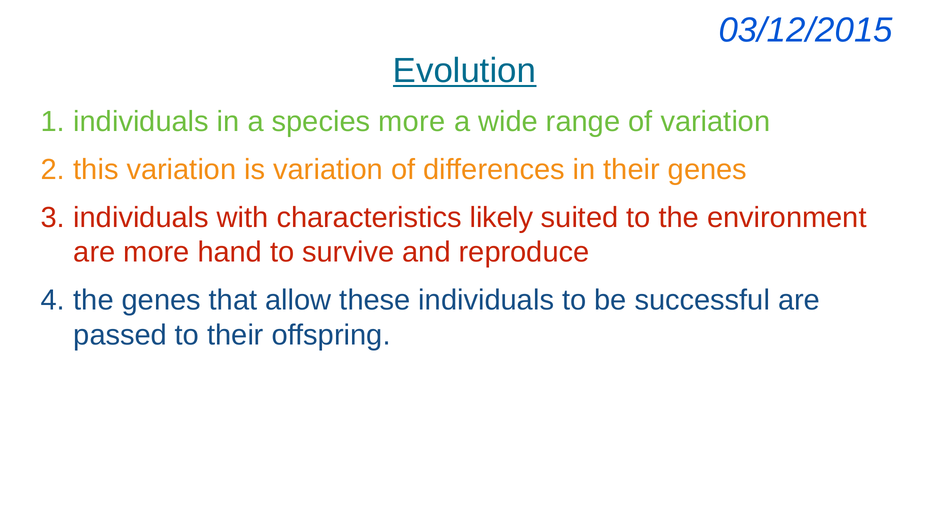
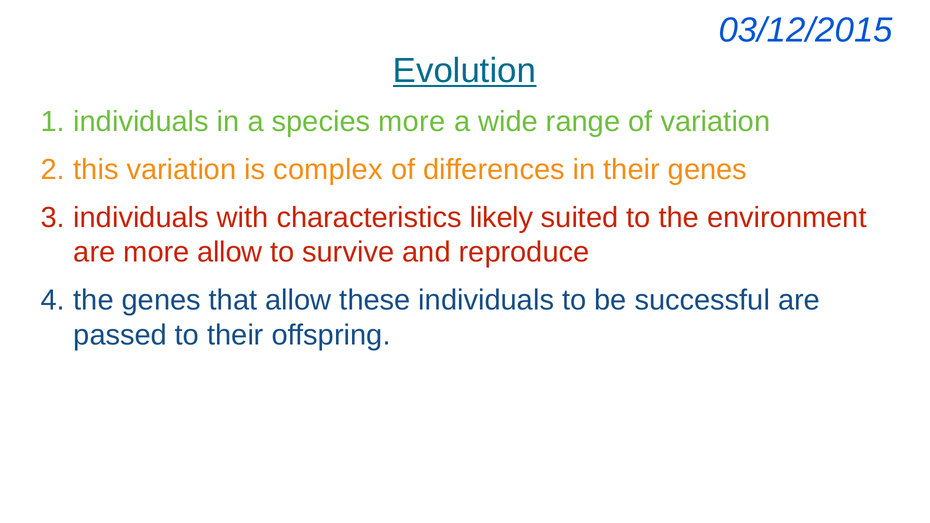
is variation: variation -> complex (328, 170)
more hand: hand -> allow (230, 252)
